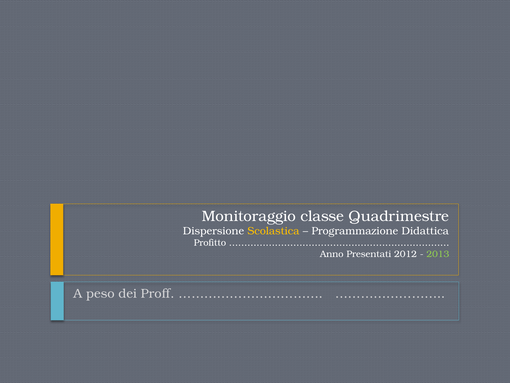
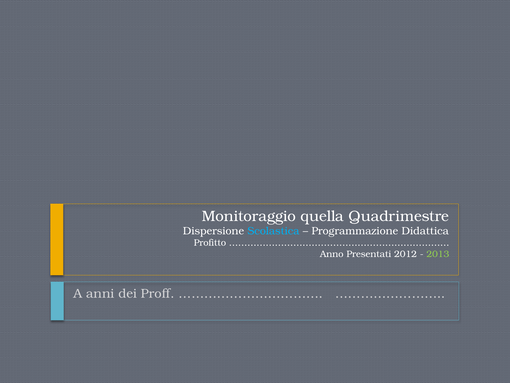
classe: classe -> quella (322, 216)
Scolastica colour: yellow -> light blue (273, 231)
peso: peso -> anni (100, 293)
